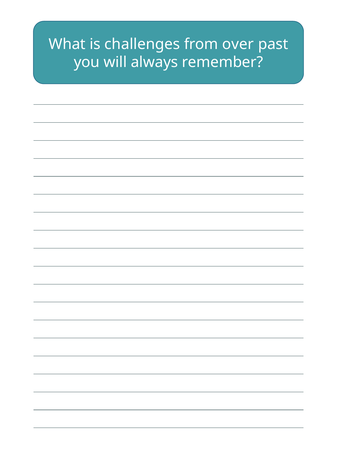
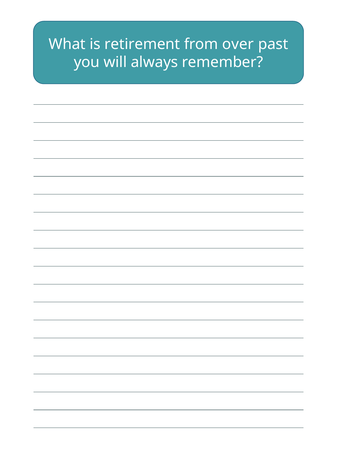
challenges: challenges -> retirement (142, 44)
